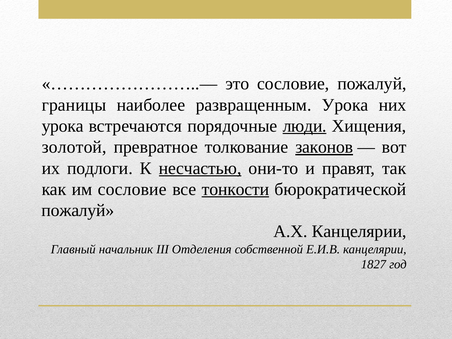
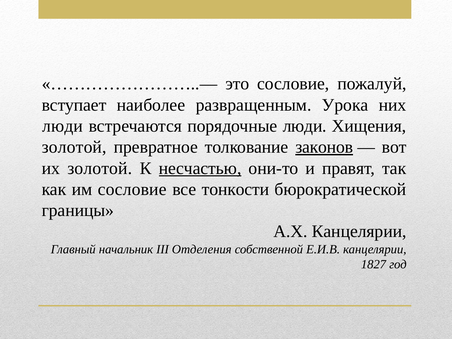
границы: границы -> вступает (74, 105)
урока: урока -> люди (63, 126)
люди underline: present -> none (305, 126)
их подлоги: подлоги -> золотой (100, 168)
тонкости underline: present -> none (235, 189)
пожалуй: пожалуй -> границы (78, 210)
